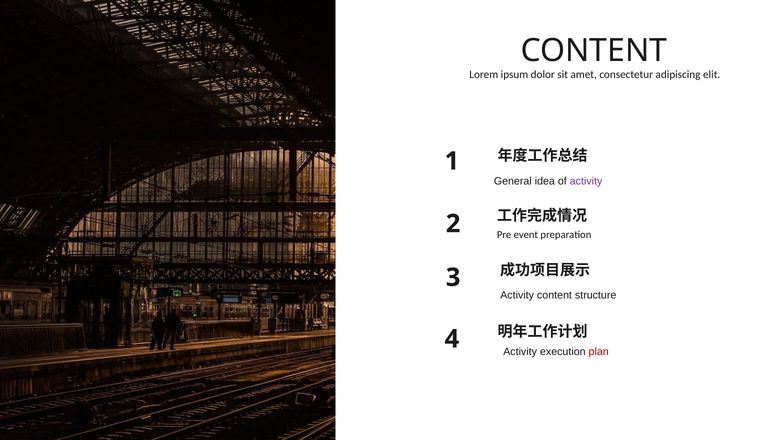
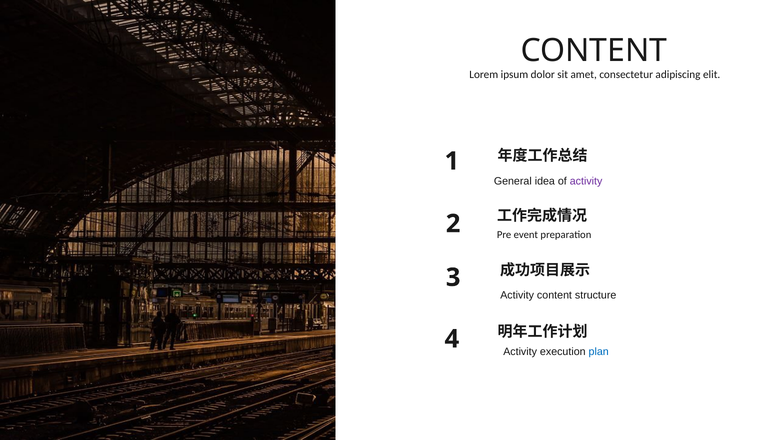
plan colour: red -> blue (599, 351)
